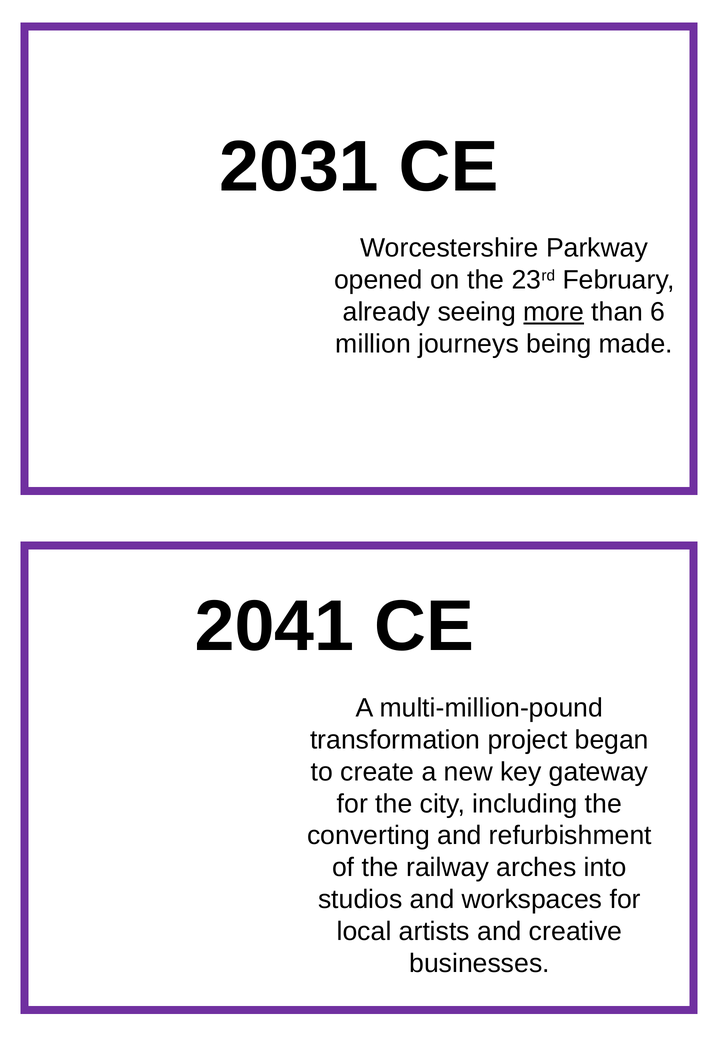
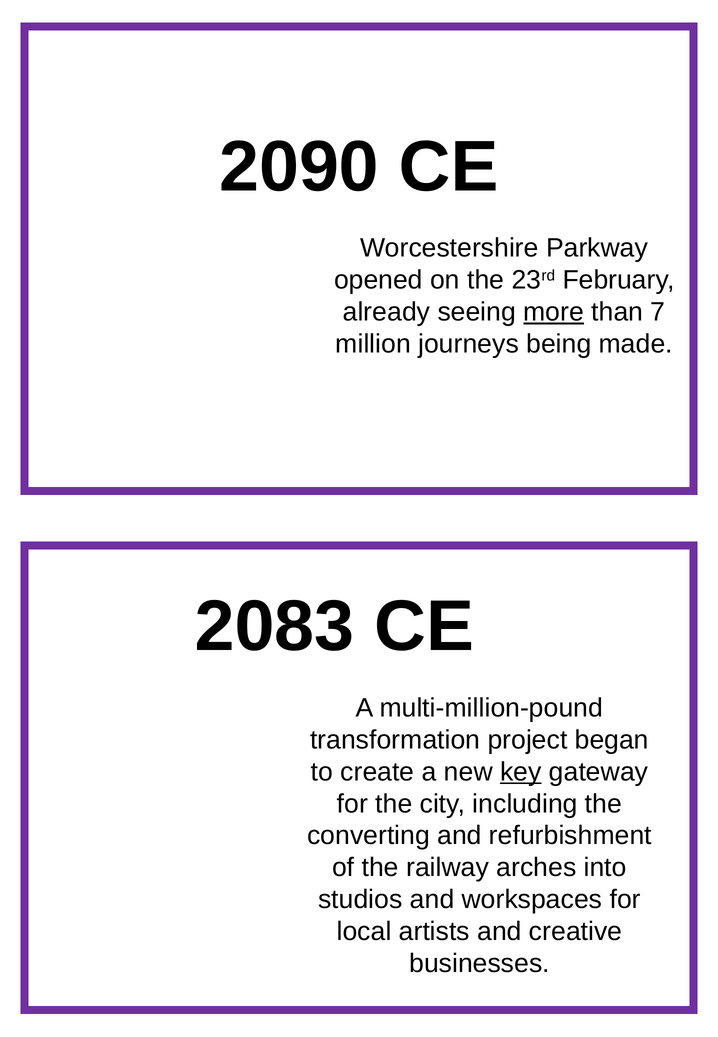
2031: 2031 -> 2090 (299, 167)
6: 6 -> 7 (658, 312)
2041: 2041 -> 2083 (274, 627)
key underline: none -> present (521, 772)
